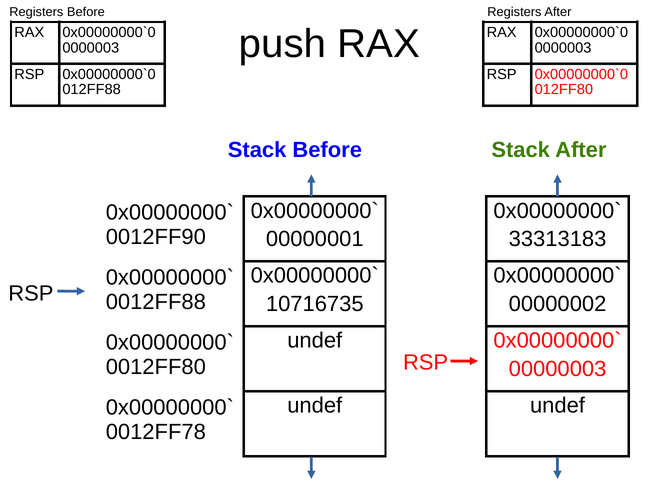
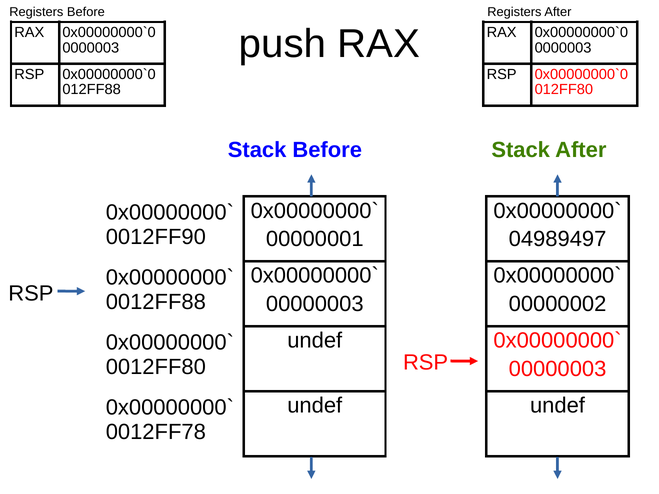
33313183: 33313183 -> 04989497 (558, 239)
10716735: 10716735 -> 00000003 (315, 304)
